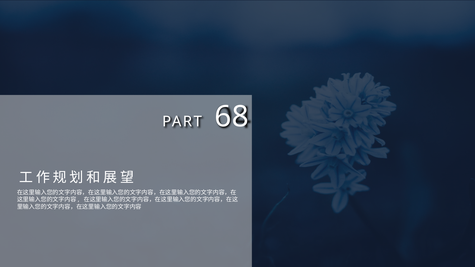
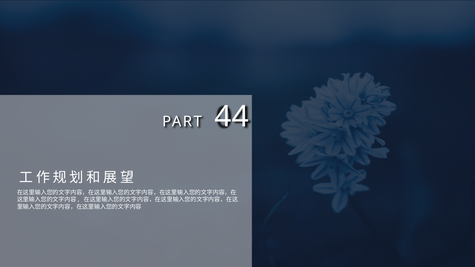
68: 68 -> 44 (232, 117)
